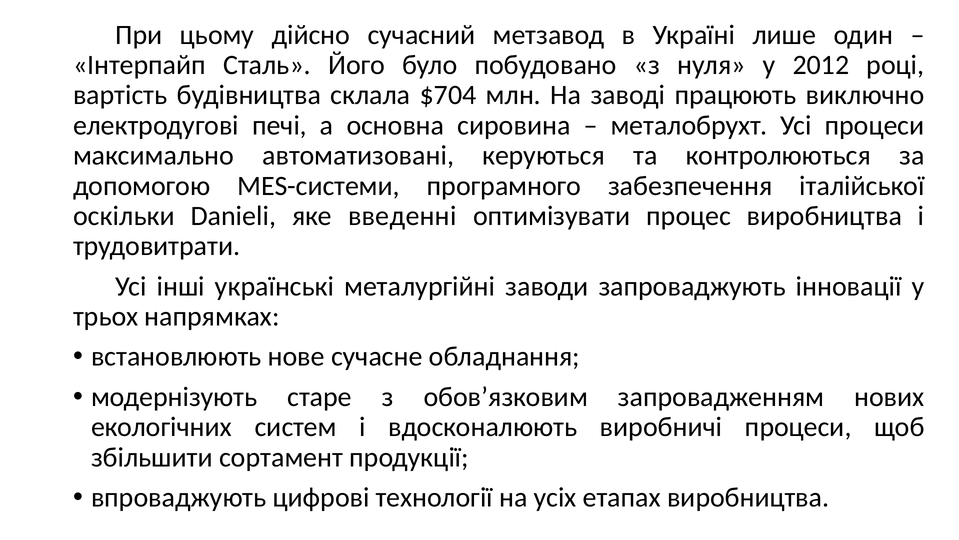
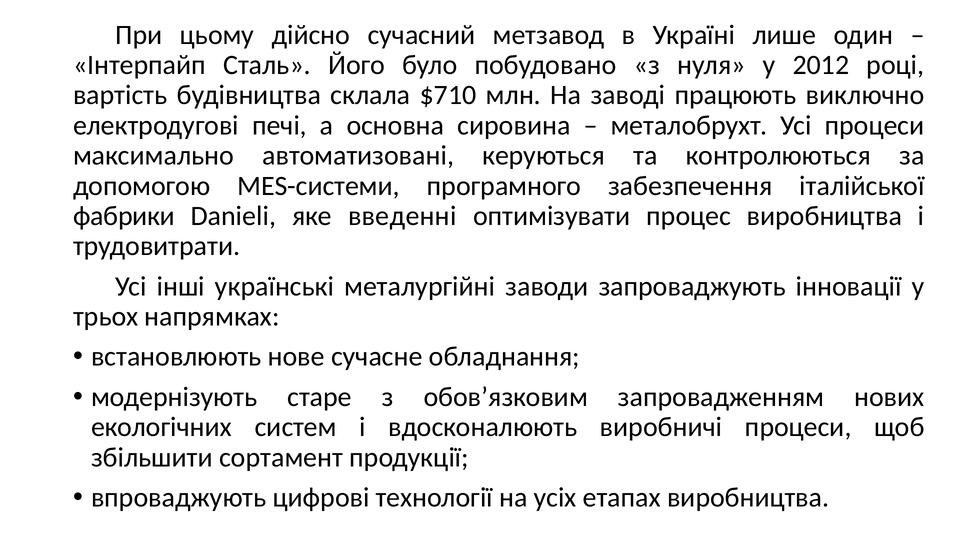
$704: $704 -> $710 (448, 95)
оскільки: оскільки -> фабрики (124, 216)
